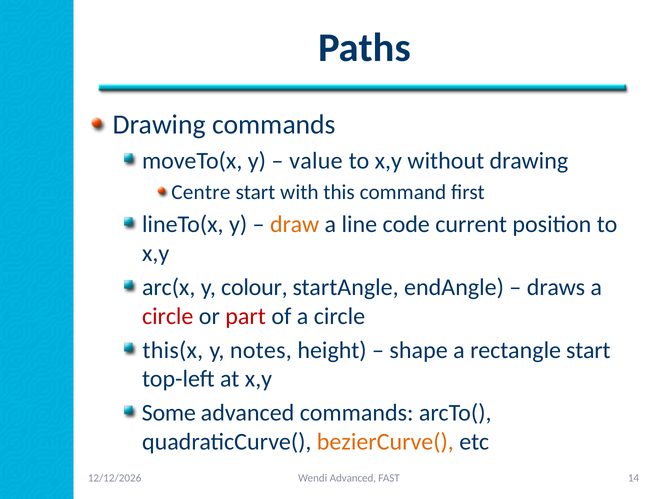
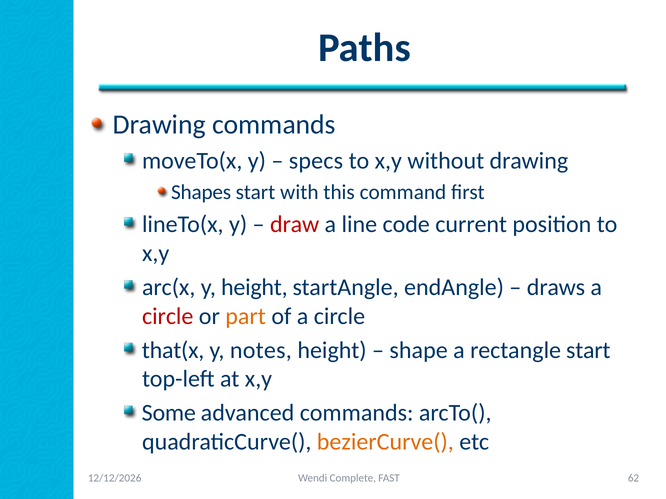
value: value -> specs (316, 161)
Centre: Centre -> Shapes (201, 192)
draw colour: orange -> red (295, 225)
y colour: colour -> height (254, 288)
part colour: red -> orange (246, 317)
this(x: this(x -> that(x (173, 351)
Wendi Advanced: Advanced -> Complete (353, 479)
14: 14 -> 62 (633, 479)
